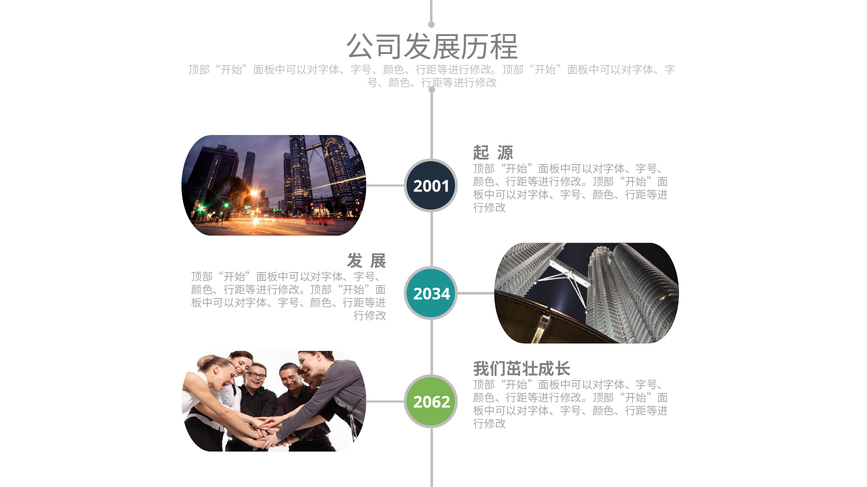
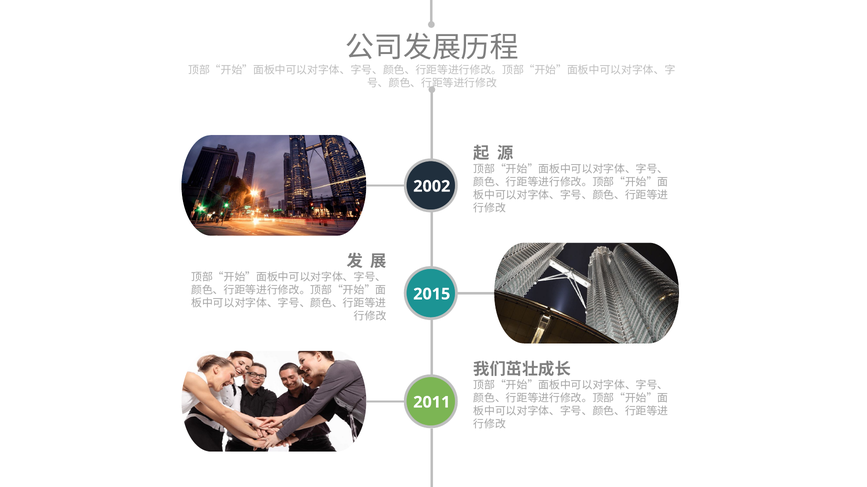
2001: 2001 -> 2002 (432, 187)
2034: 2034 -> 2015 (432, 294)
2062: 2062 -> 2011 (432, 403)
